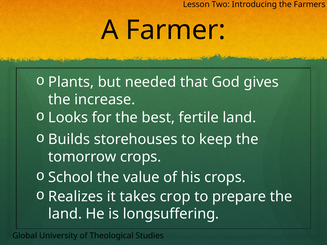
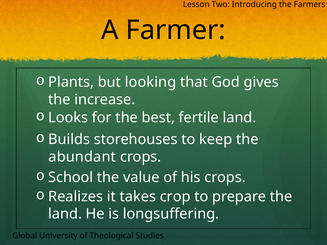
needed: needed -> looking (150, 82)
tomorrow: tomorrow -> abundant (82, 157)
